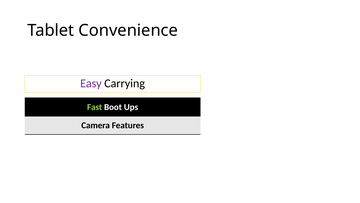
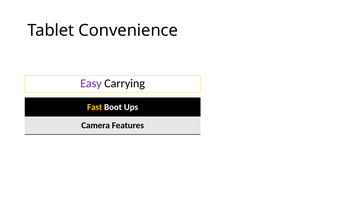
Fast colour: light green -> yellow (95, 107)
